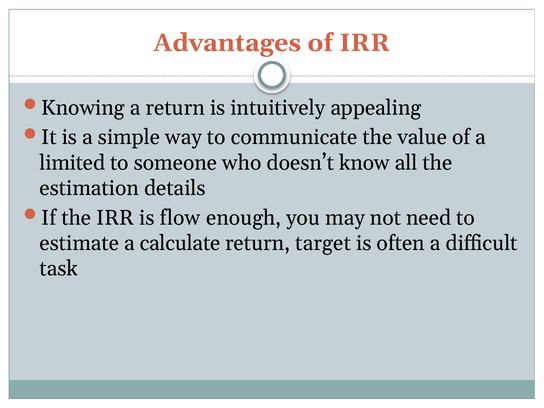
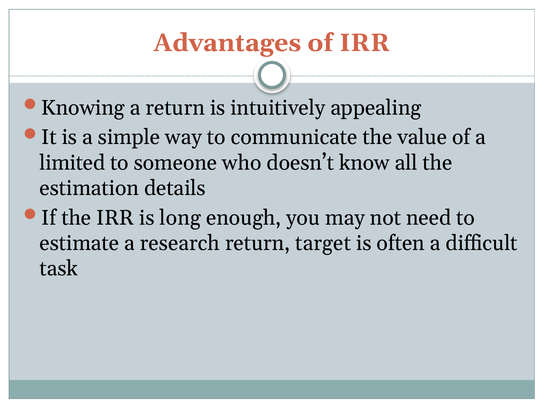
flow: flow -> long (180, 218)
calculate: calculate -> research (180, 243)
